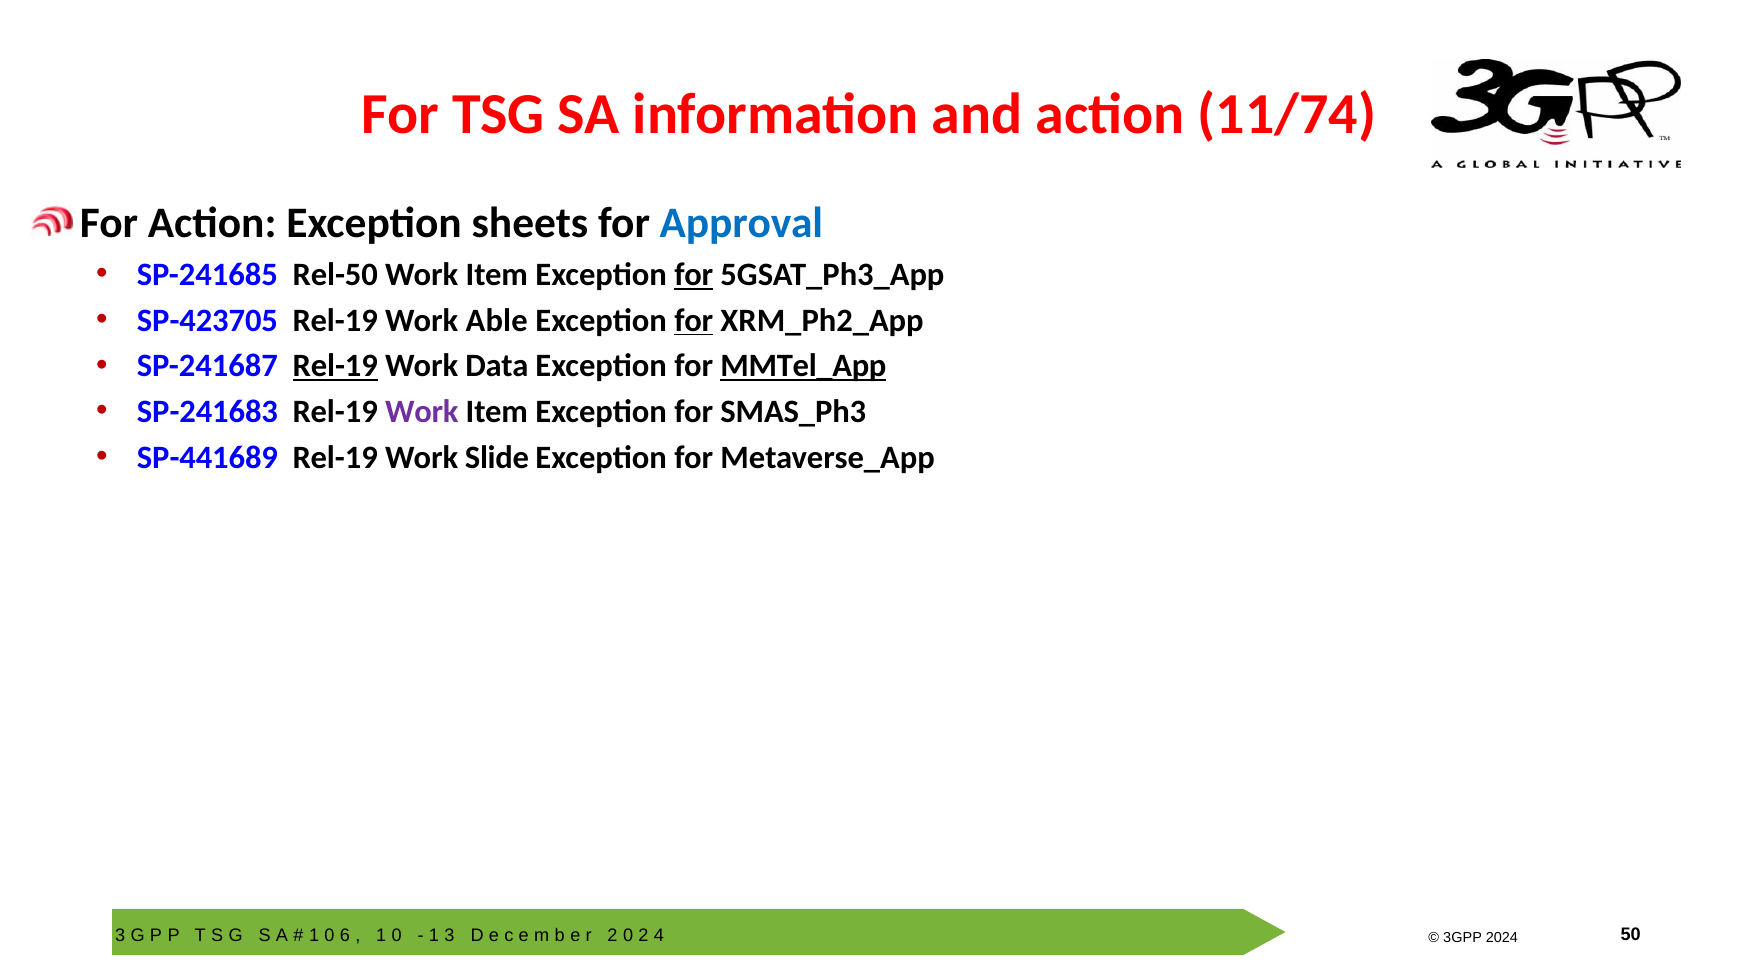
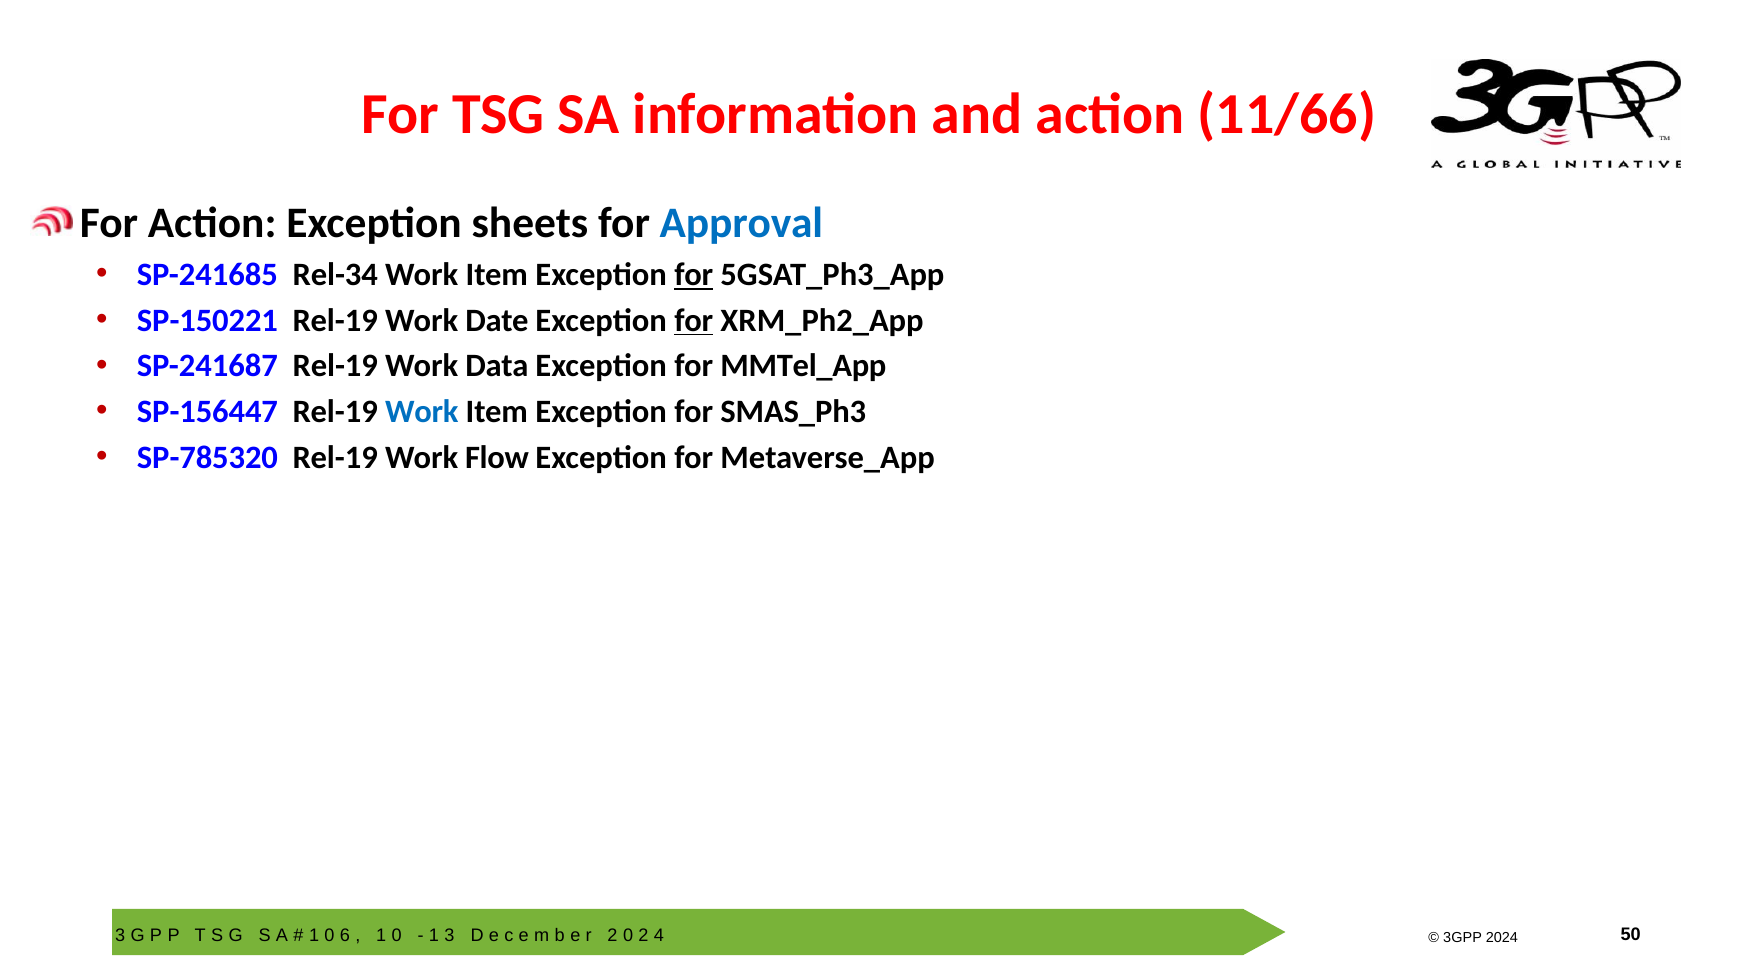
11/74: 11/74 -> 11/66 (1287, 115)
Rel-50: Rel-50 -> Rel-34 (335, 275)
SP-423705: SP-423705 -> SP-150221 (207, 321)
Able: Able -> Date (497, 321)
Rel-19 underline: present -> none (335, 366)
MMTel_App underline: present -> none (803, 366)
SP-241683: SP-241683 -> SP-156447 (207, 412)
Work colour: purple -> blue (422, 412)
SP-441689: SP-441689 -> SP-785320 (207, 457)
Slide: Slide -> Flow (497, 457)
